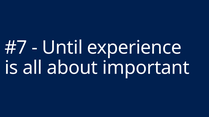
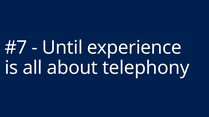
important: important -> telephony (146, 68)
